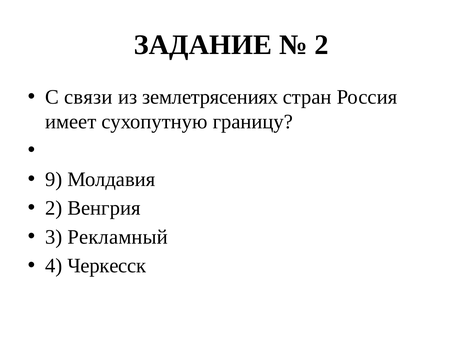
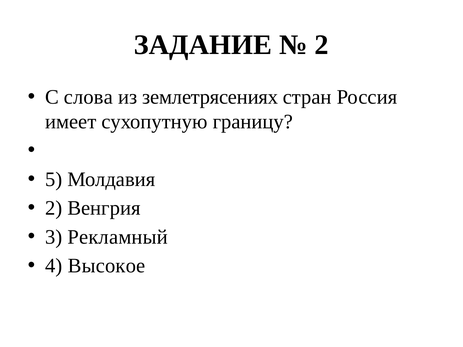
связи: связи -> слова (88, 97)
9: 9 -> 5 (54, 179)
Черкесск: Черкесск -> Высокое (107, 266)
